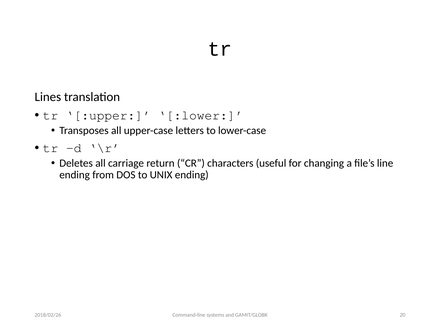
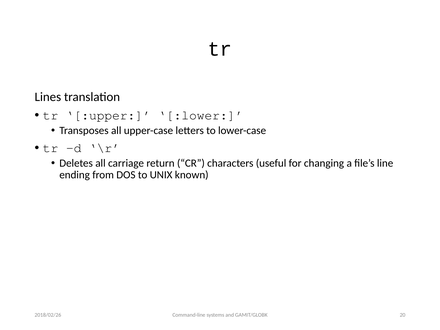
UNIX ending: ending -> known (192, 175)
